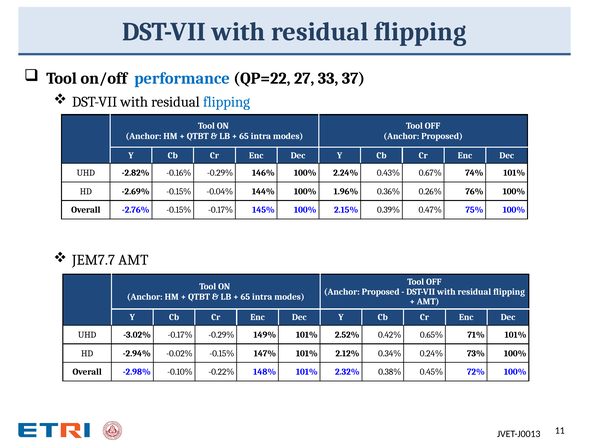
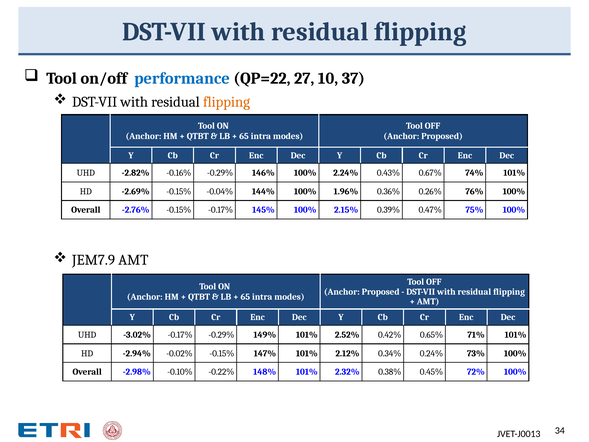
33: 33 -> 10 (328, 78)
flipping colour: blue -> orange (226, 102)
JEM7.7: JEM7.7 -> JEM7.9 (94, 260)
11: 11 -> 34 (560, 431)
